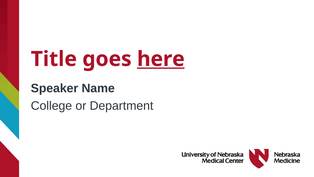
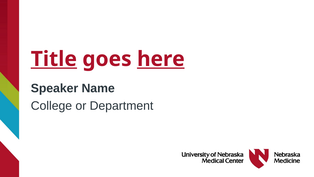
Title underline: none -> present (54, 59)
